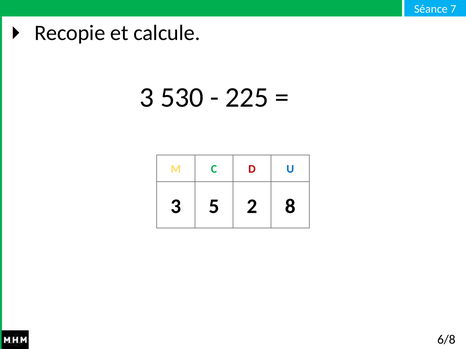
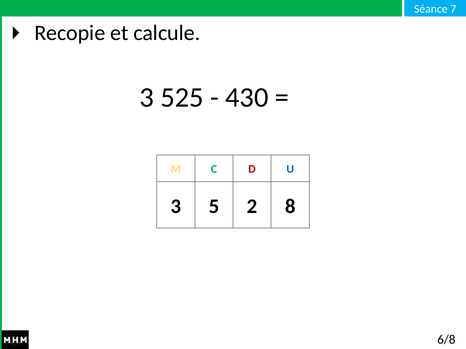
530: 530 -> 525 (182, 97)
225: 225 -> 430 (247, 97)
